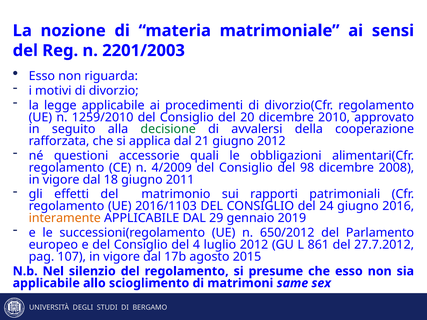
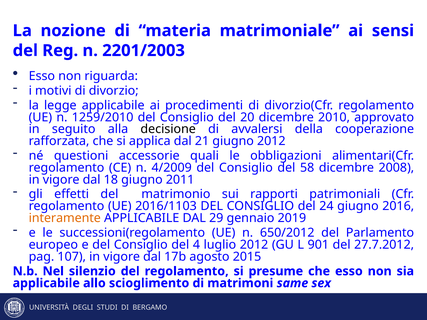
decisione colour: green -> black (168, 129)
98: 98 -> 58 (307, 168)
861: 861 -> 901 (318, 245)
